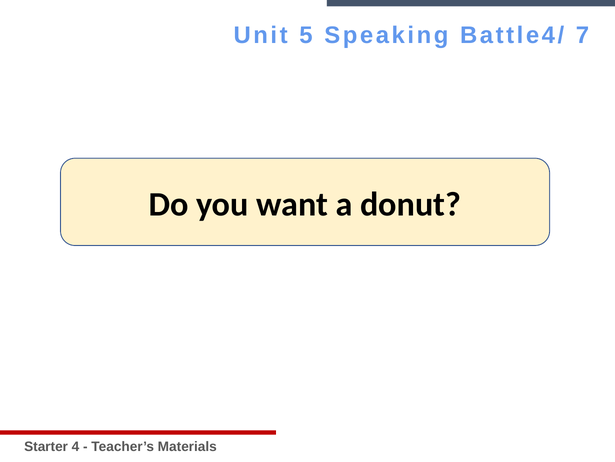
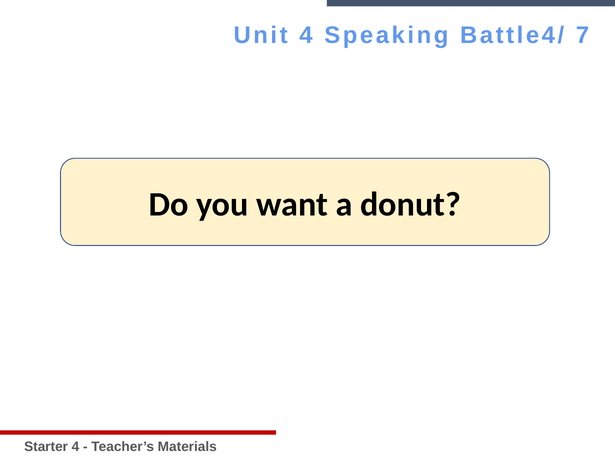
Unit 5: 5 -> 4 (306, 35)
